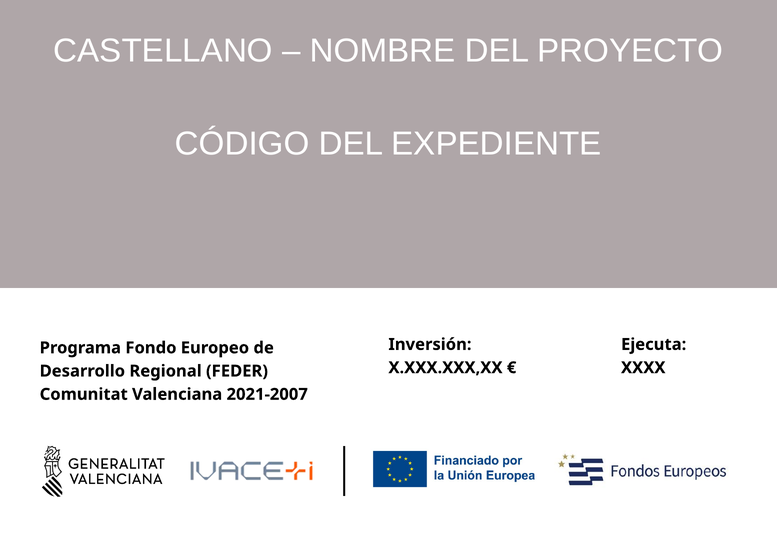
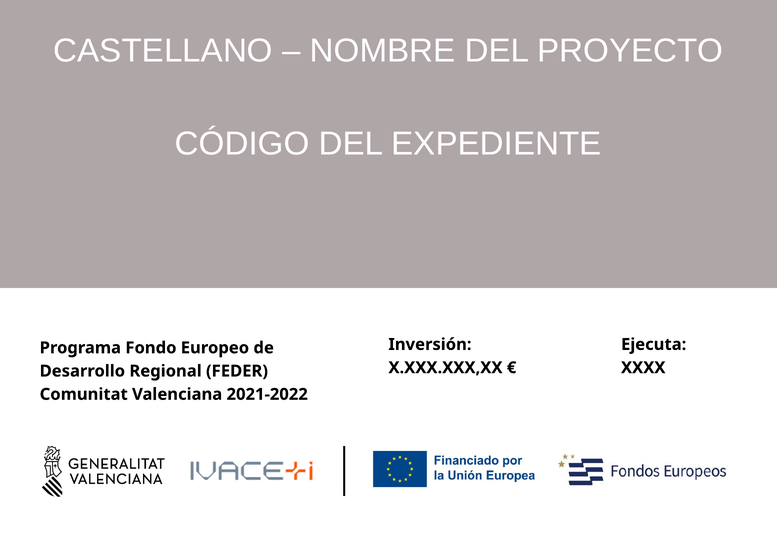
2021-2007: 2021-2007 -> 2021-2022 (267, 394)
